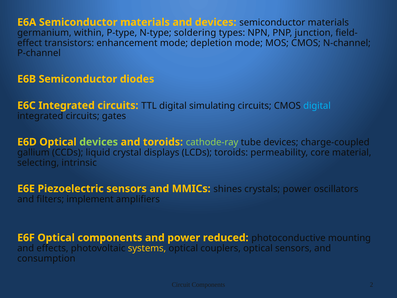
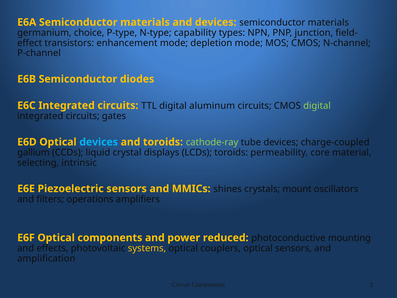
within: within -> choice (89, 33)
soldering: soldering -> capability (195, 33)
simulating: simulating -> aluminum (212, 106)
digital colour: light blue -> light green (317, 106)
devices colour: light green -> light blue (99, 142)
crystals power: power -> mount (297, 189)
implement: implement -> operations (90, 199)
consumption: consumption -> amplification (46, 258)
